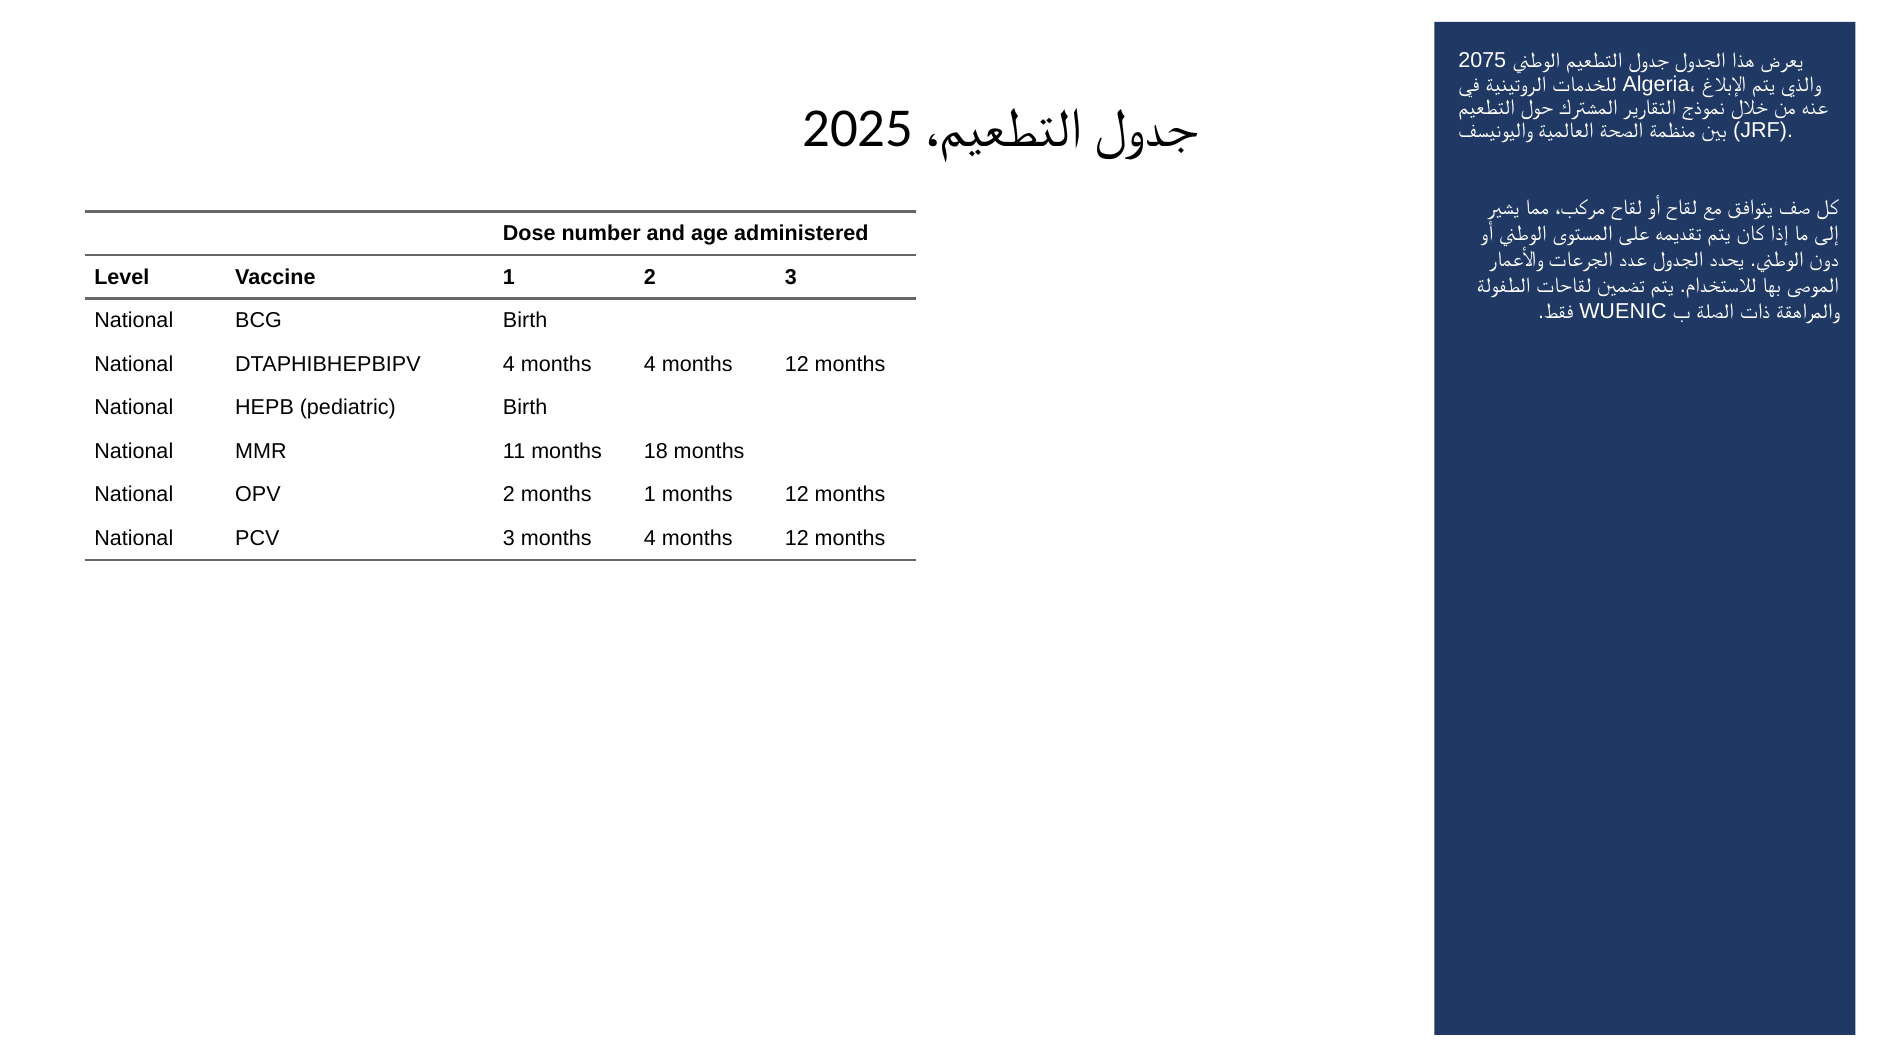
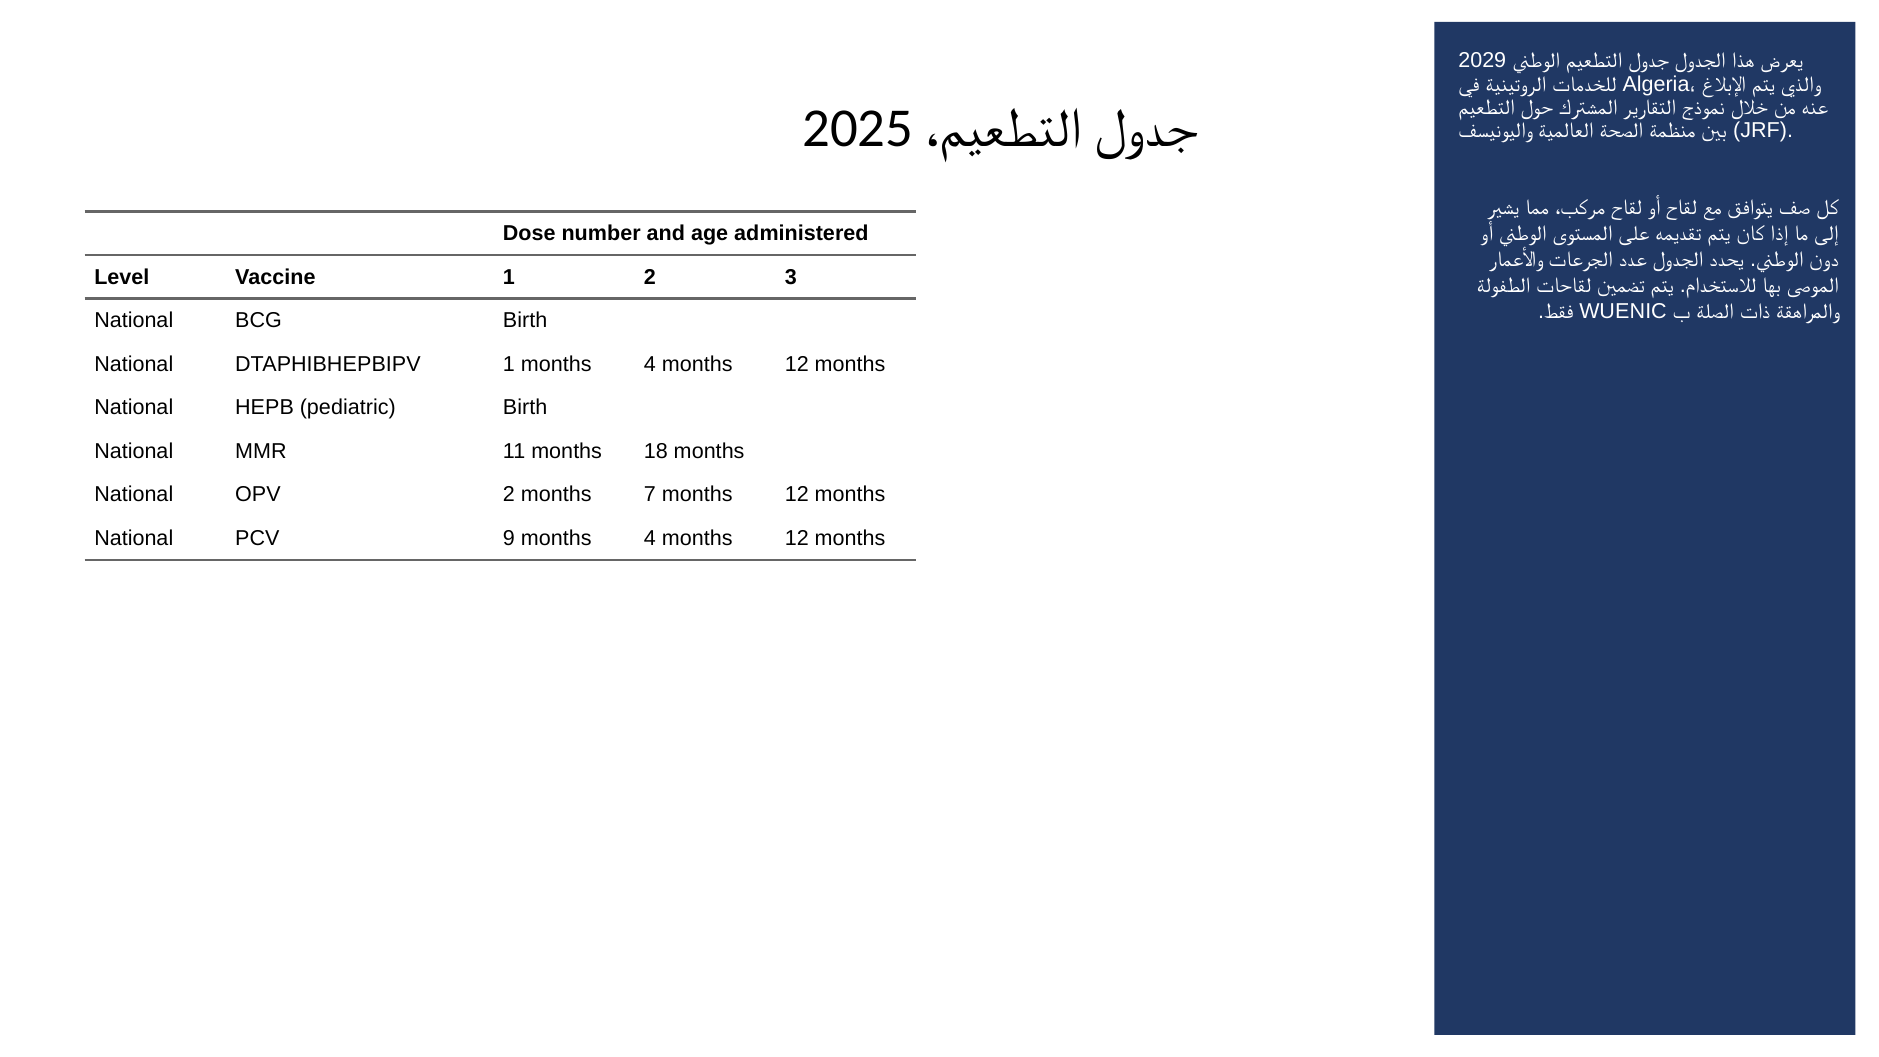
2075: 2075 -> 2029 (1482, 61)
DTAPHIBHEPBIPV 4: 4 -> 1 (509, 364)
months 1: 1 -> 7 (650, 495)
PCV 3: 3 -> 9 (509, 538)
